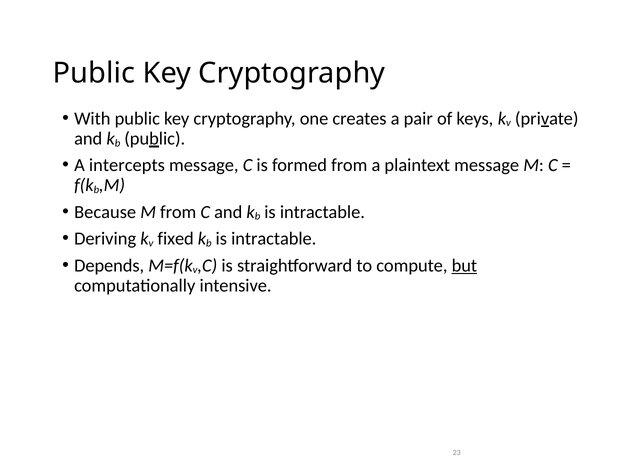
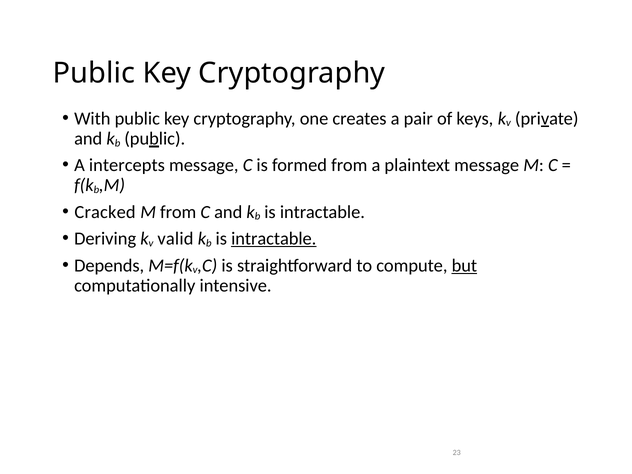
Because: Because -> Cracked (105, 212)
fixed: fixed -> valid (175, 239)
intractable underline: none -> present (274, 239)
